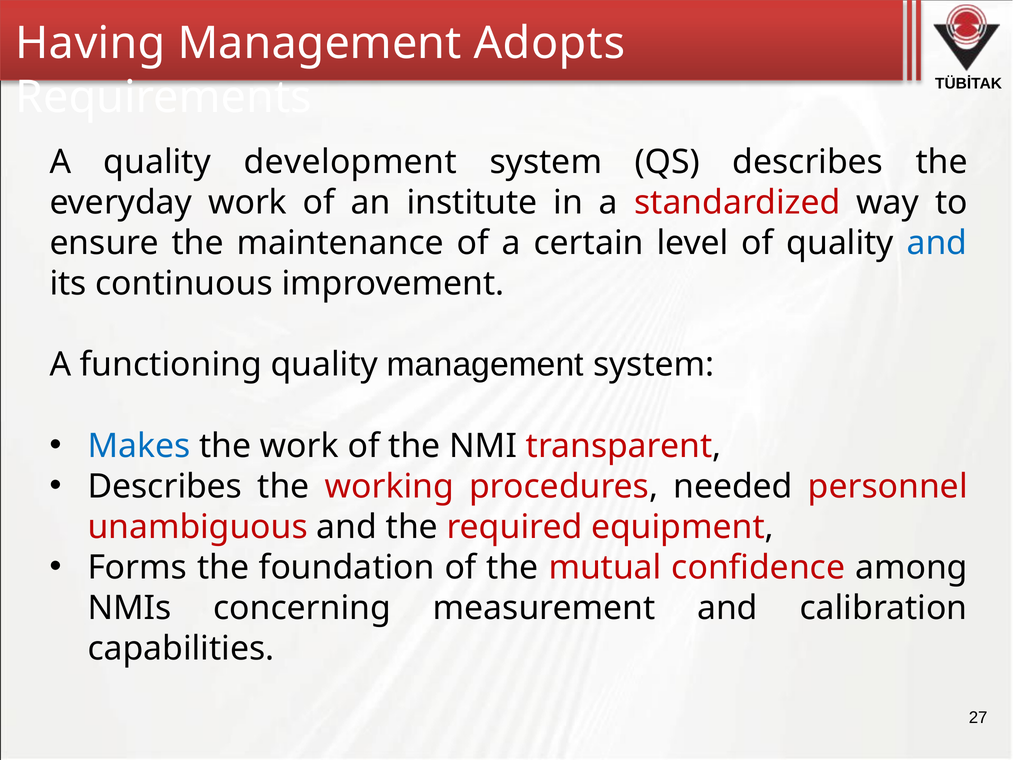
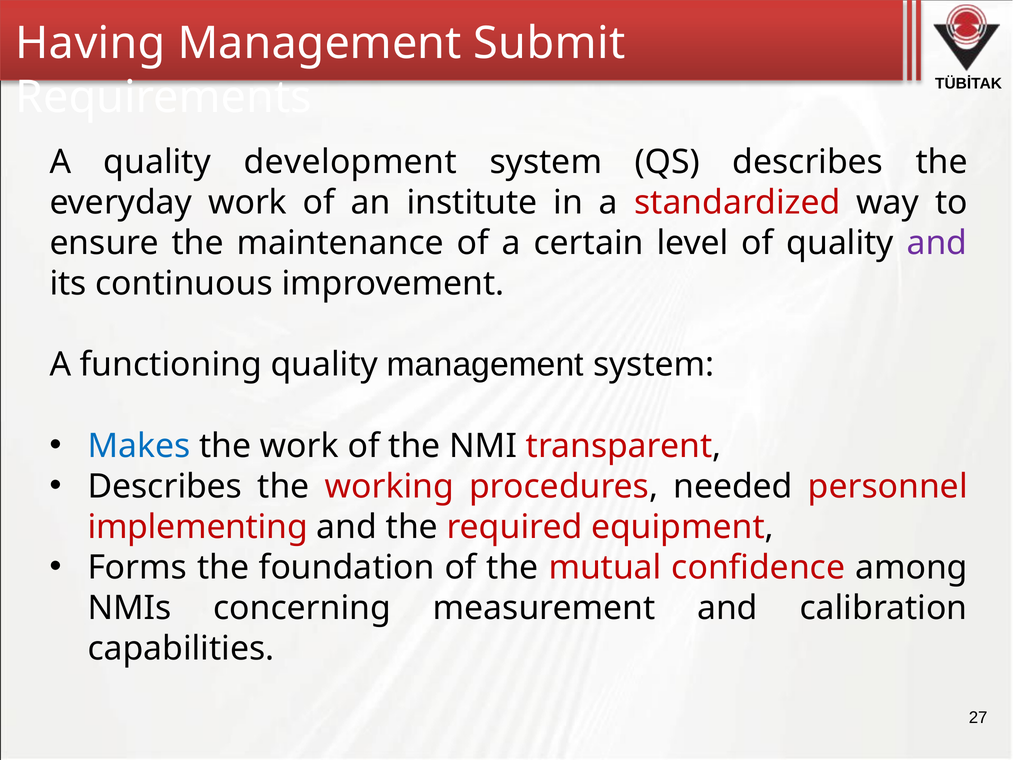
Adopts: Adopts -> Submit (549, 43)
and colour: blue -> purple (937, 243)
unambiguous: unambiguous -> implementing (198, 527)
